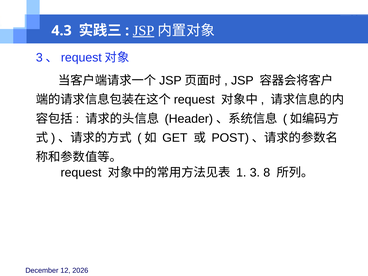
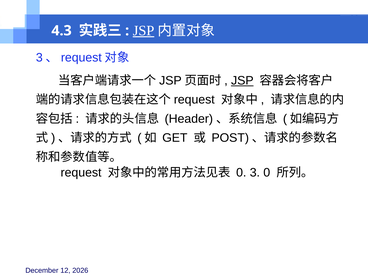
JSP underline: none -> present (242, 81)
1: 1 -> 0 (241, 172)
3 8: 8 -> 0 (267, 172)
